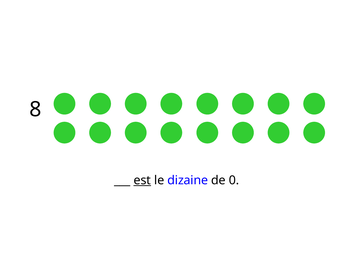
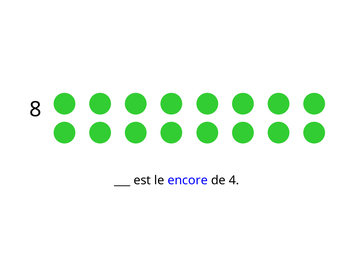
est underline: present -> none (142, 181)
dizaine: dizaine -> encore (188, 181)
0: 0 -> 4 (234, 181)
